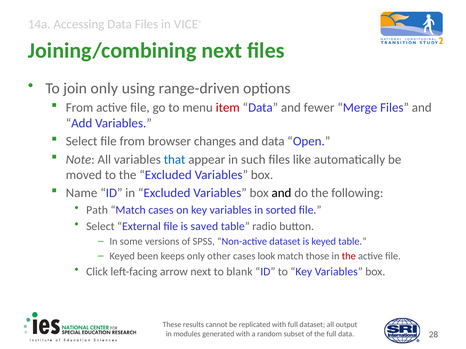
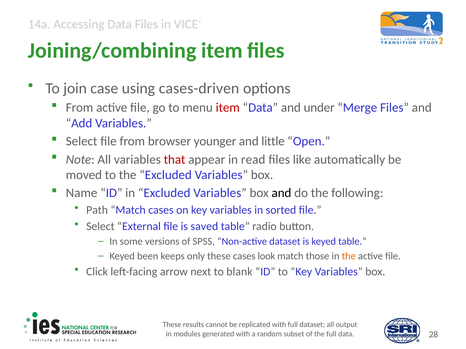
Joining/combining next: next -> item (222, 51)
join only: only -> case (104, 88)
range-driven: range-driven -> cases-driven (199, 88)
fewer: fewer -> under (319, 108)
changes: changes -> younger (215, 142)
and data: data -> little (273, 142)
that colour: blue -> red (175, 160)
such: such -> read (253, 160)
only other: other -> these (219, 256)
the colour: red -> orange (349, 256)
